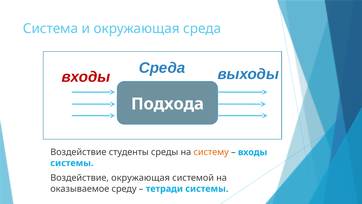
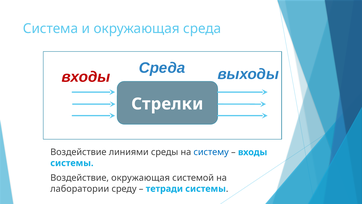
Подхода: Подхода -> Стрелки (167, 104)
студенты: студенты -> линиями (129, 152)
систему colour: orange -> blue (211, 152)
оказываемое: оказываемое -> лаборатории (80, 188)
